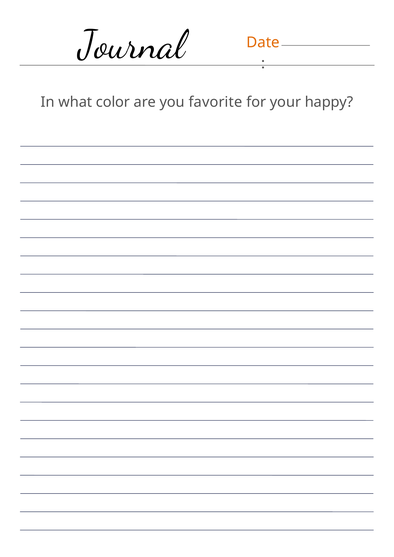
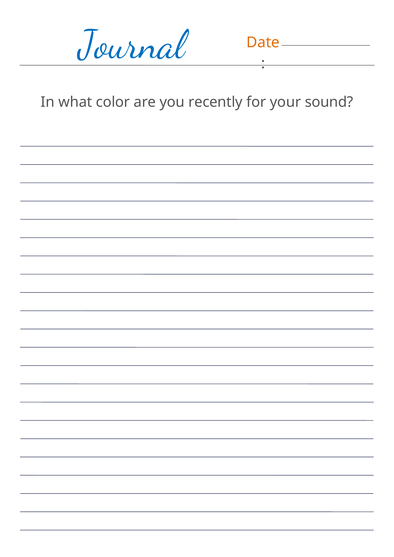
Journal colour: black -> blue (132, 44)
favorite: favorite -> recently (216, 102)
happy: happy -> sound (329, 102)
